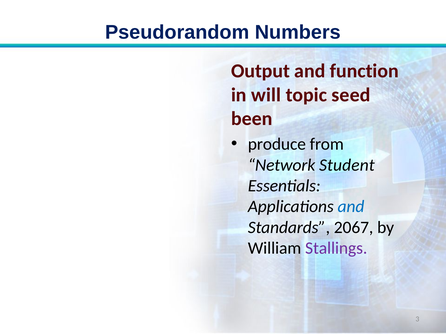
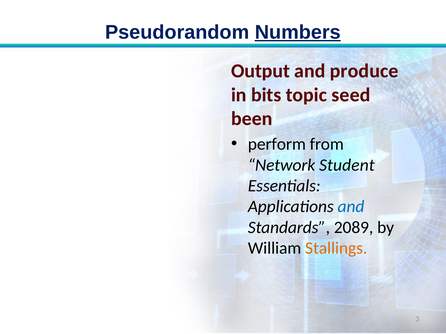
Numbers underline: none -> present (298, 32)
function: function -> produce (364, 71)
will: will -> bits (266, 95)
produce: produce -> perform (277, 144)
2067: 2067 -> 2089 (354, 228)
Stallings colour: purple -> orange (336, 249)
